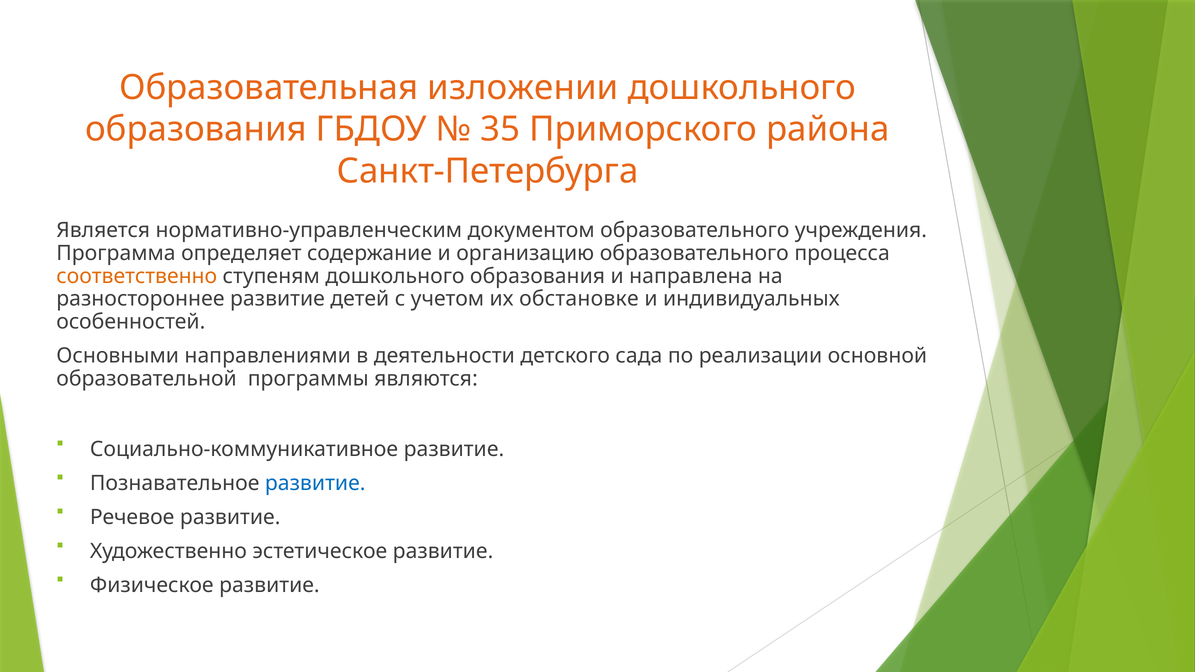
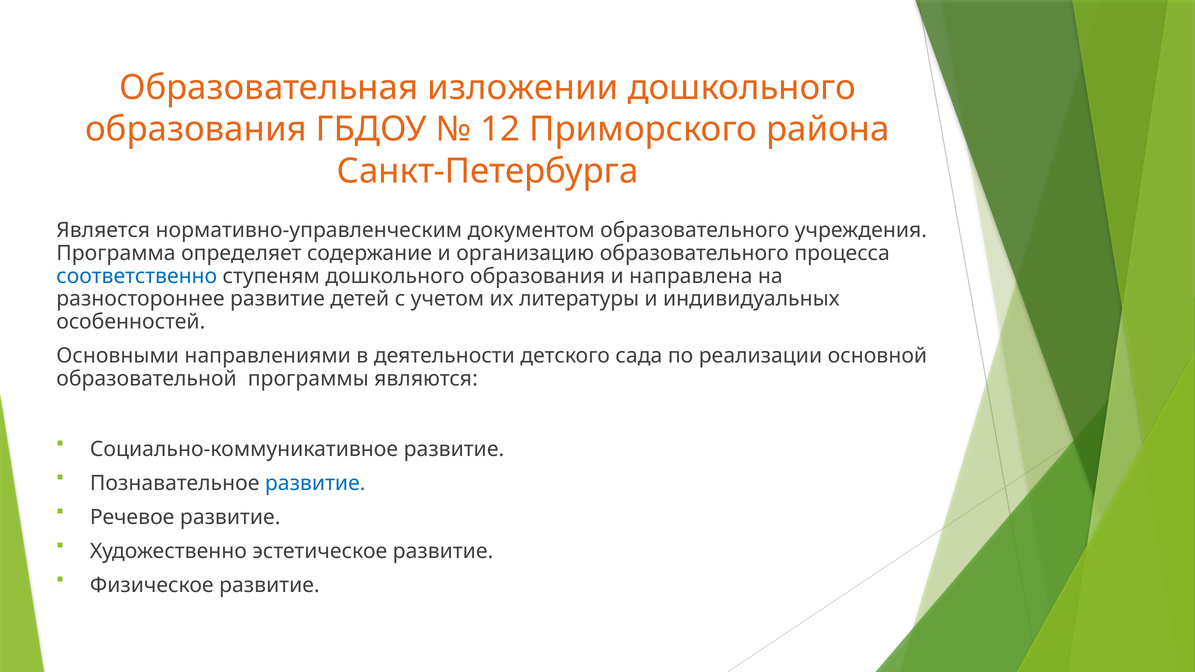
35: 35 -> 12 (500, 129)
соответственно colour: orange -> blue (137, 276)
обстановке: обстановке -> литературы (579, 299)
